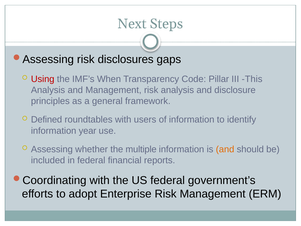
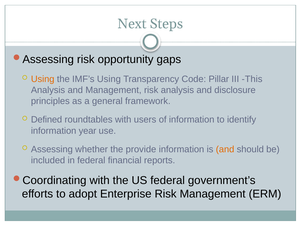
disclosures: disclosures -> opportunity (126, 59)
Using colour: red -> orange (43, 79)
IMF’s When: When -> Using (109, 79)
multiple: multiple -> provide (141, 149)
